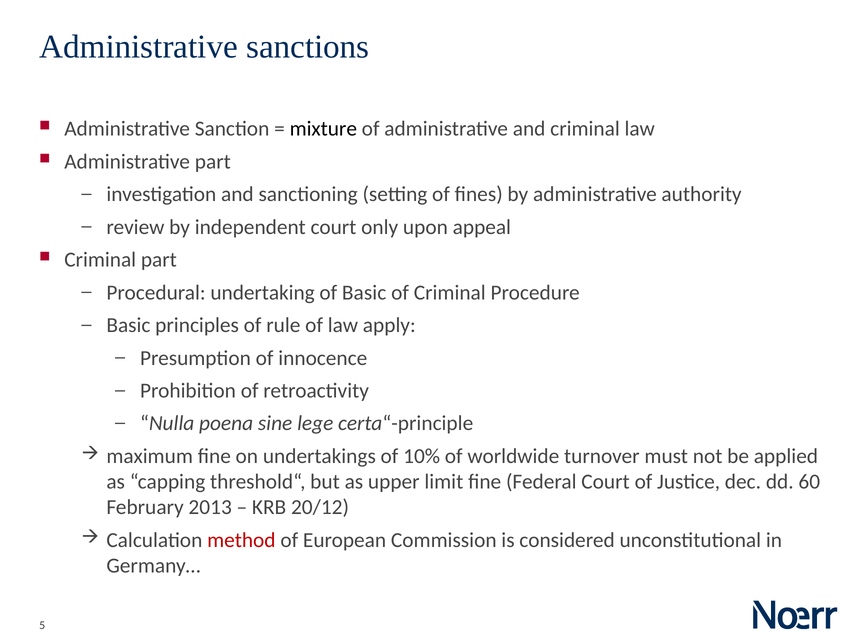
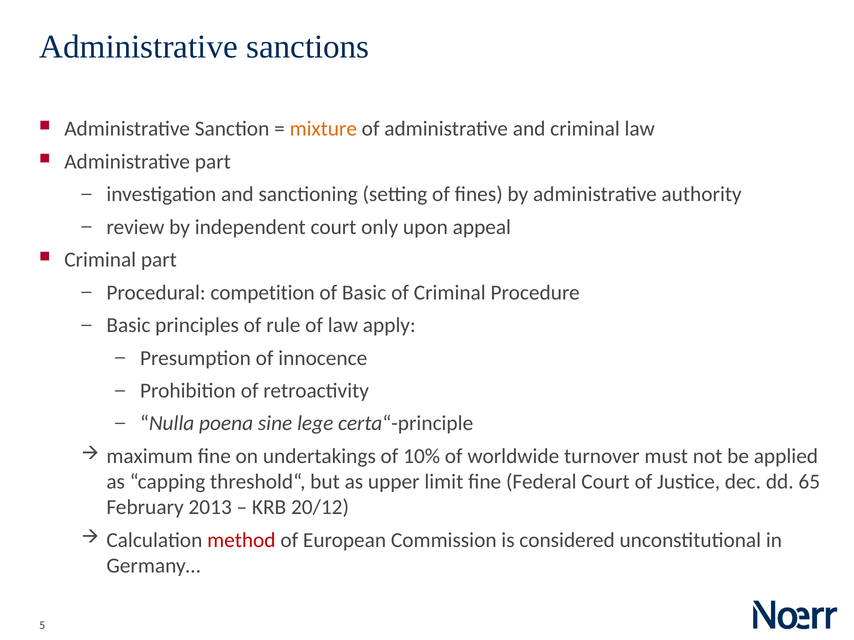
mixture colour: black -> orange (323, 129)
undertaking: undertaking -> competition (263, 293)
60: 60 -> 65 (809, 482)
